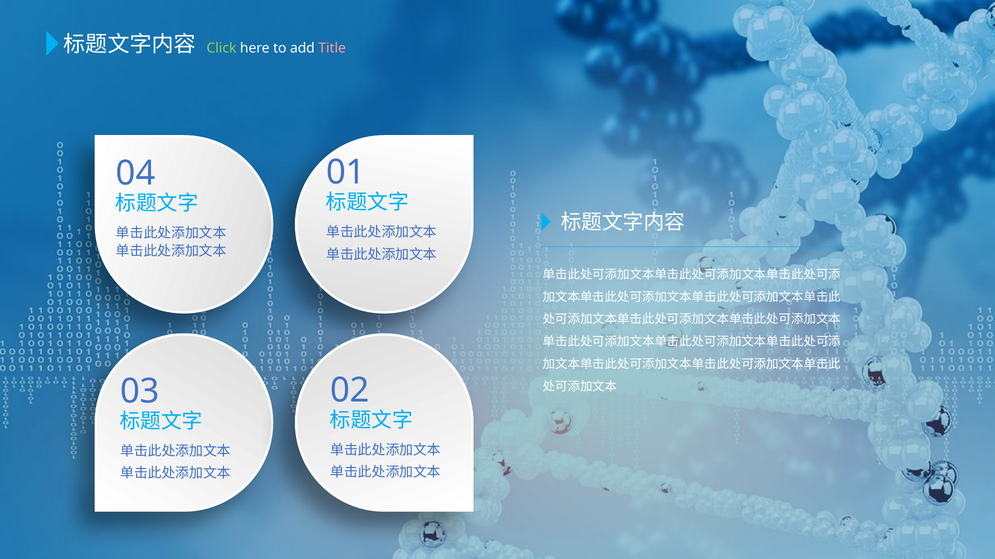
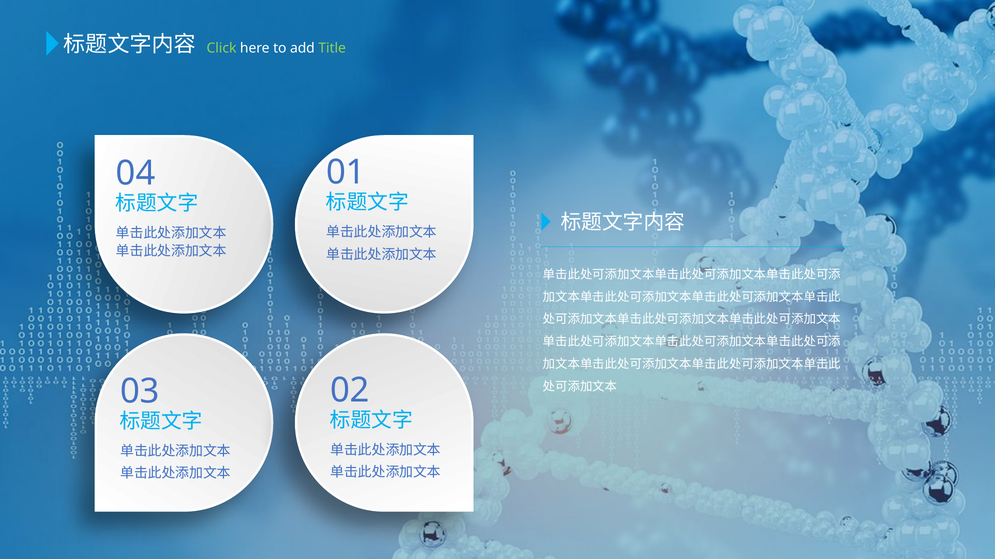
Title colour: pink -> light green (332, 48)
